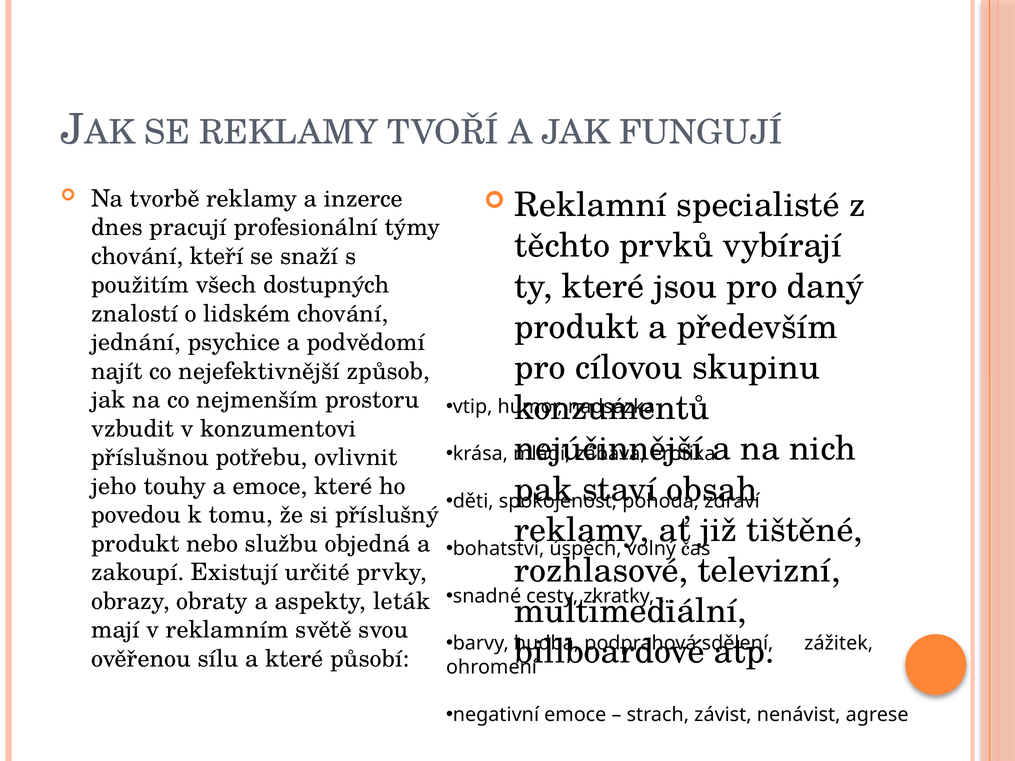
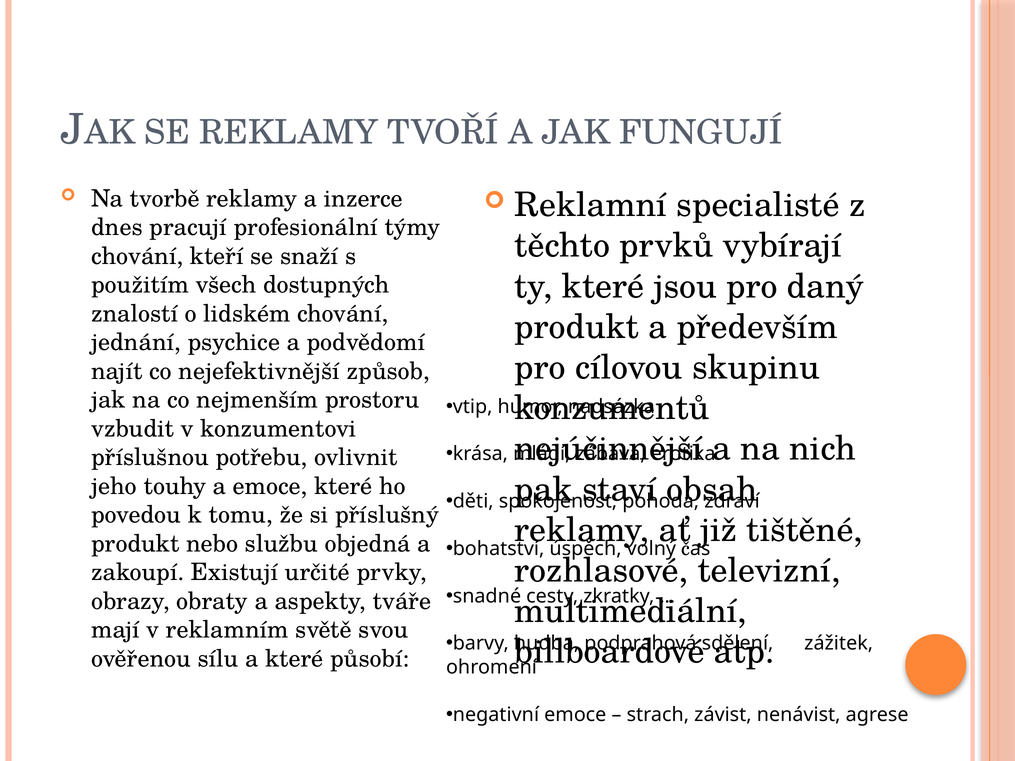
leták: leták -> tváře (402, 601)
